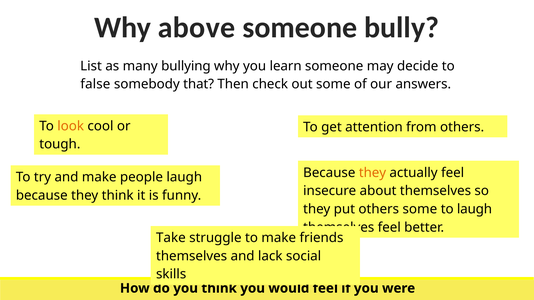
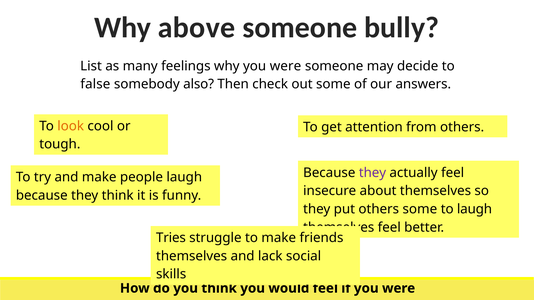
bullying: bullying -> feelings (186, 66)
why you learn: learn -> were (286, 66)
that: that -> also (199, 84)
they colour: orange -> purple (372, 173)
Take: Take -> Tries (171, 238)
